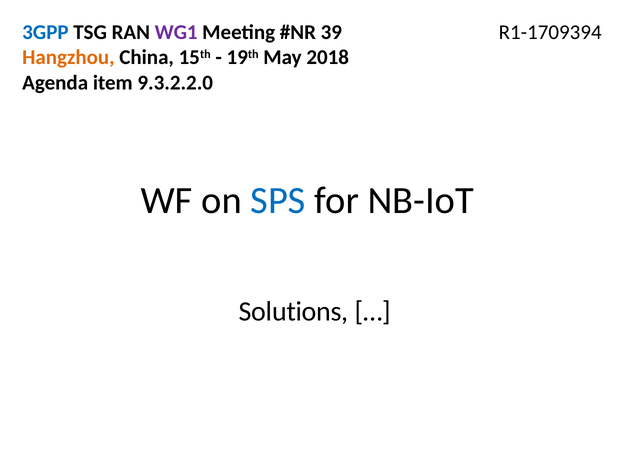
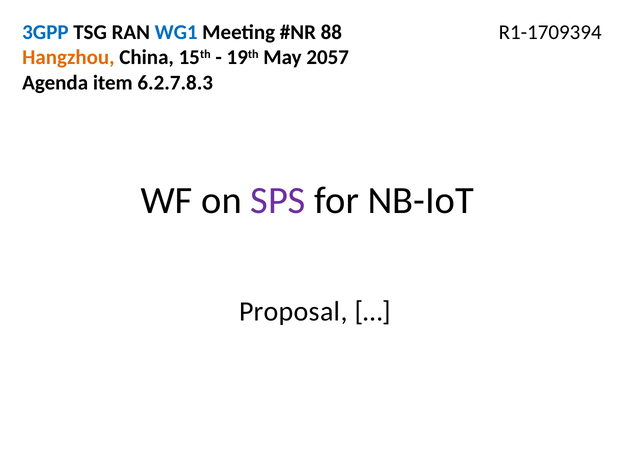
WG1 colour: purple -> blue (176, 32)
39: 39 -> 88 (331, 32)
2018: 2018 -> 2057 (328, 57)
9.3.2.2.0: 9.3.2.2.0 -> 6.2.7.8.3 (175, 83)
SPS colour: blue -> purple (278, 200)
Solutions: Solutions -> Proposal (293, 311)
